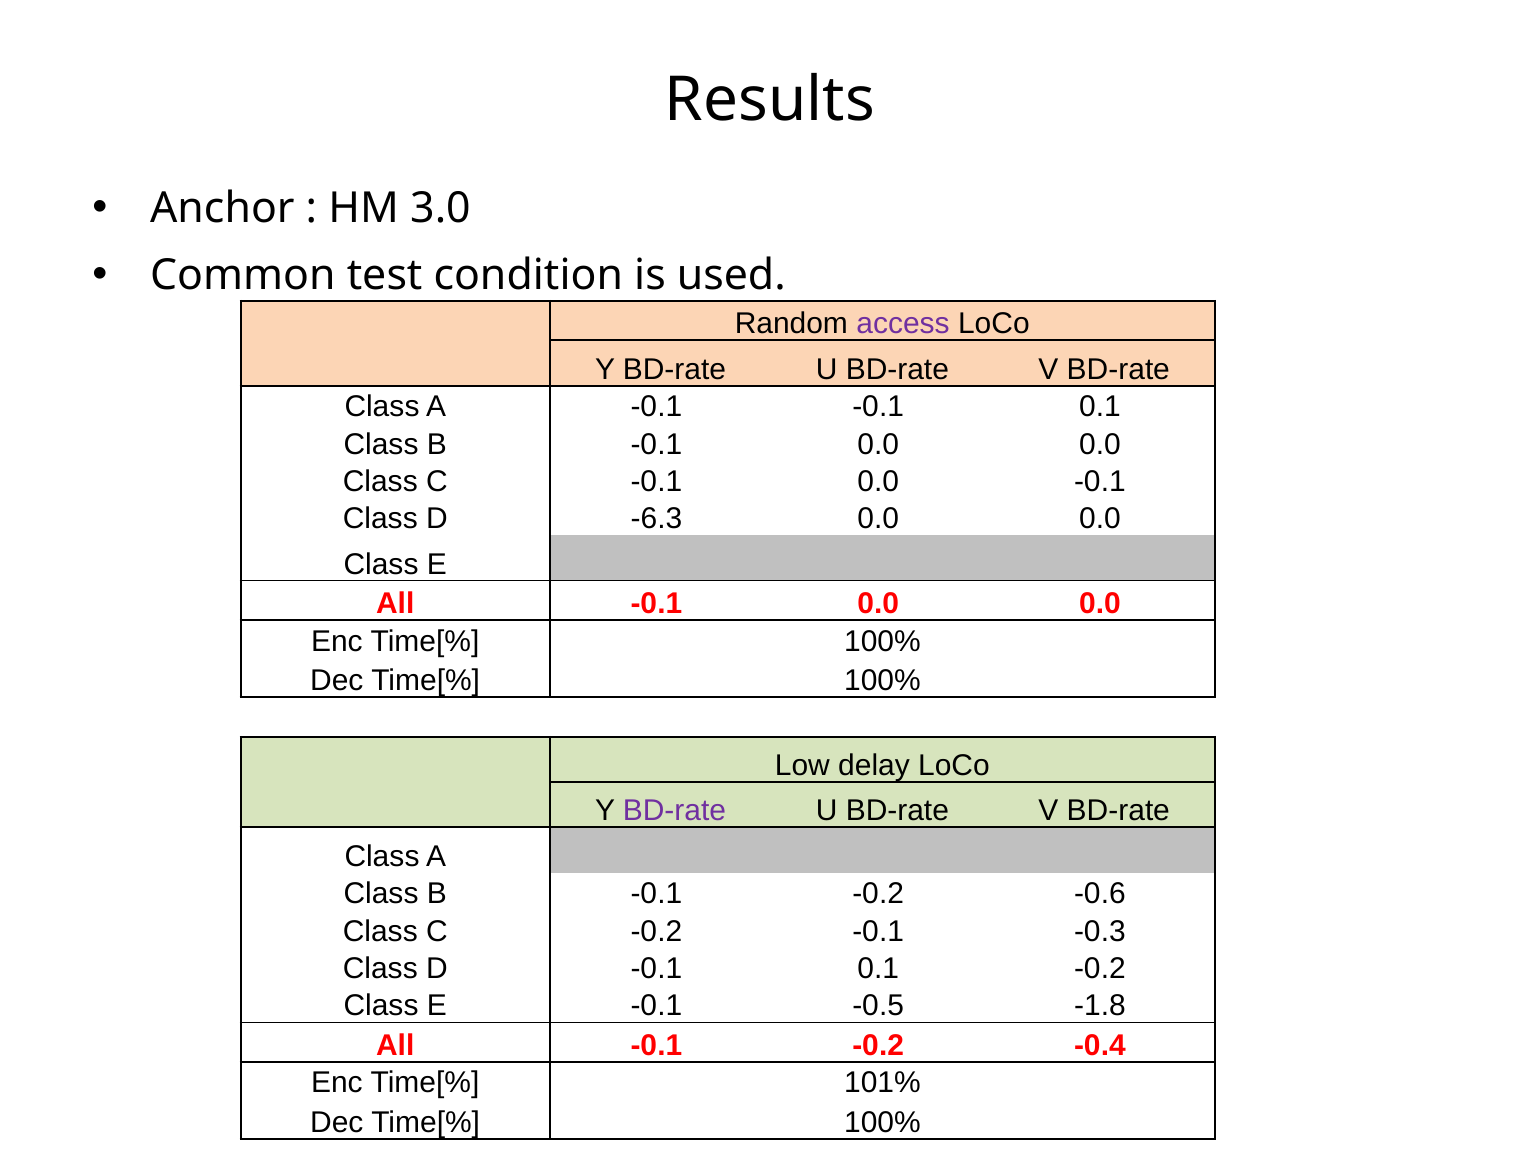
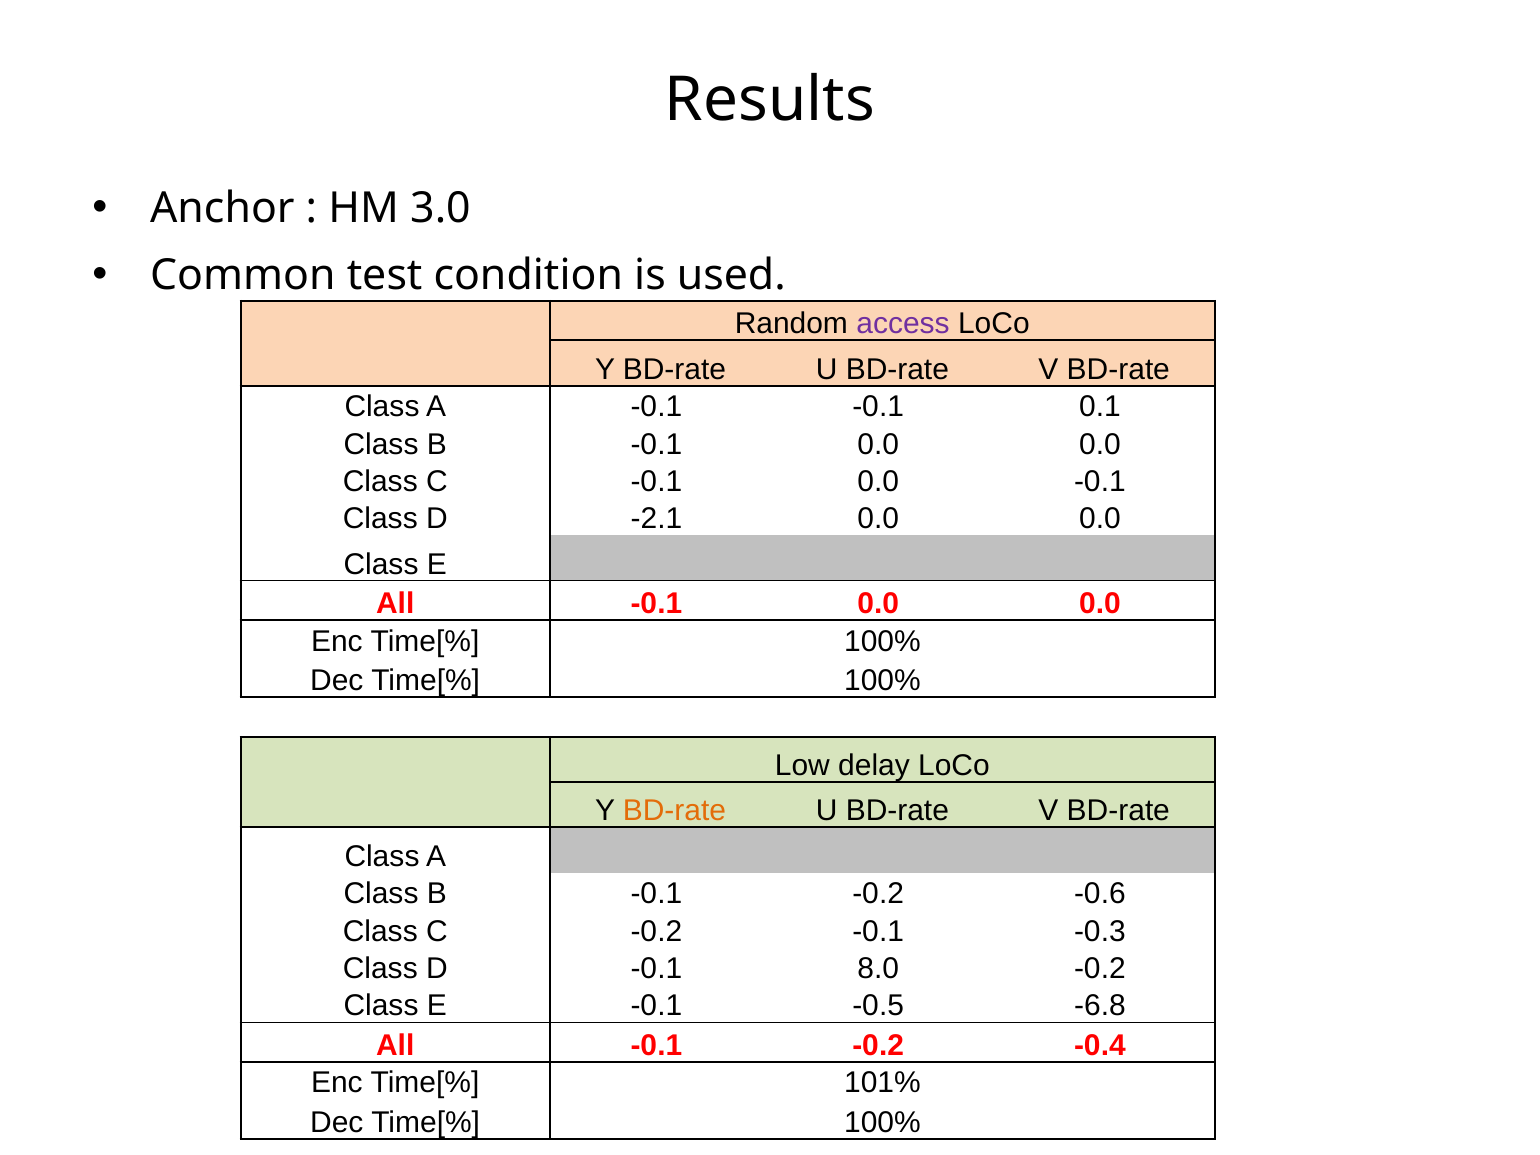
-6.3: -6.3 -> -2.1 (657, 519)
BD-rate colour: purple -> orange (675, 811)
D -0.1 0.1: 0.1 -> 8.0 (878, 969)
-1.8: -1.8 -> -6.8 (1100, 1006)
